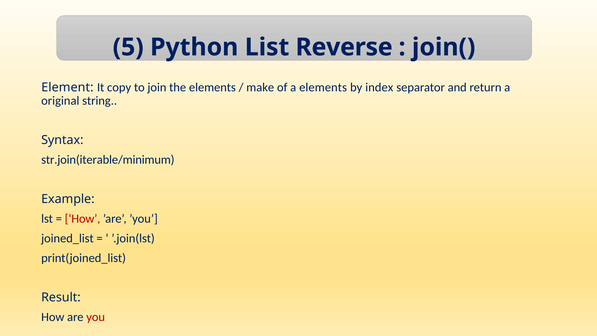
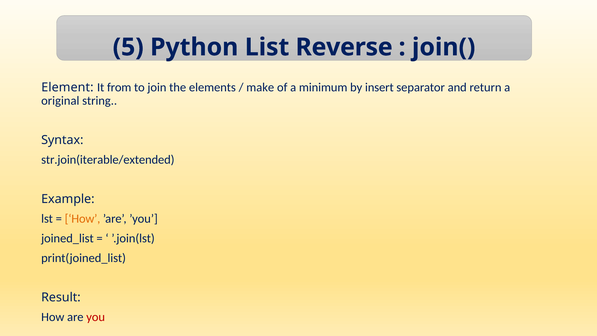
copy: copy -> from (119, 87)
a elements: elements -> minimum (323, 87)
index: index -> insert (379, 87)
str.join(iterable/minimum: str.join(iterable/minimum -> str.join(iterable/extended (108, 160)
How colour: red -> orange (83, 219)
